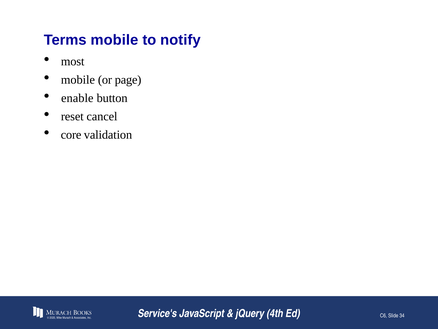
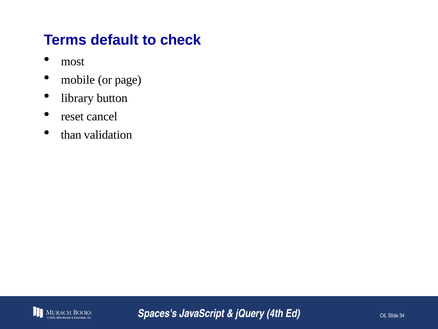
Terms mobile: mobile -> default (114, 40)
notify: notify -> check (181, 40)
enable: enable -> library (77, 98)
core: core -> than (71, 134)
Service's: Service's -> Spaces's (157, 313)
